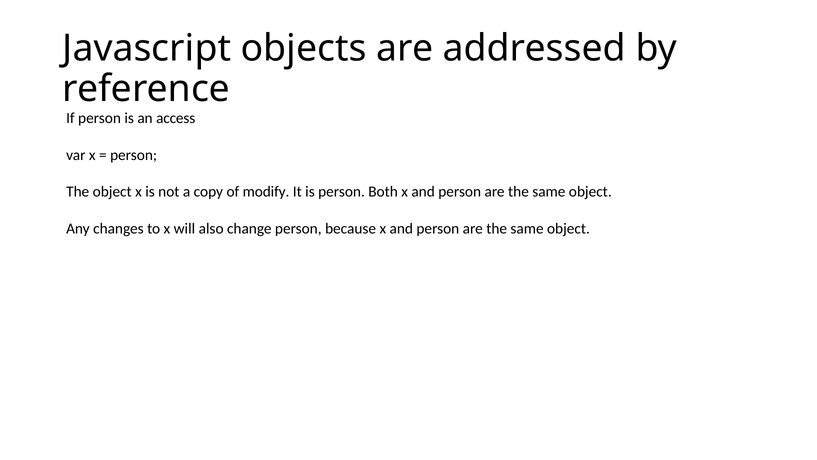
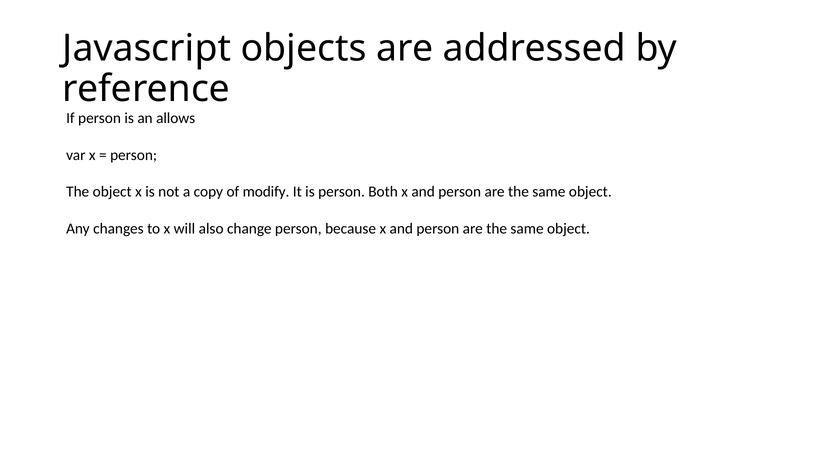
access: access -> allows (176, 118)
